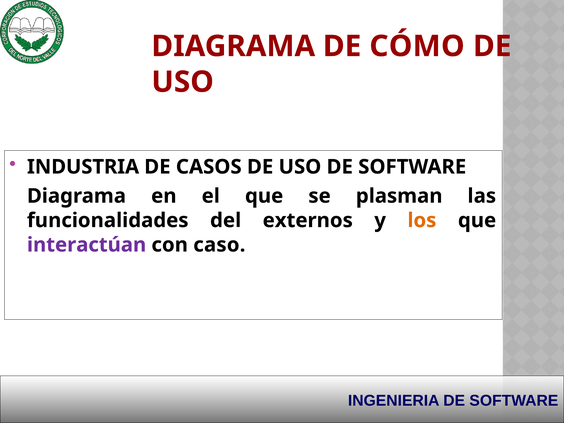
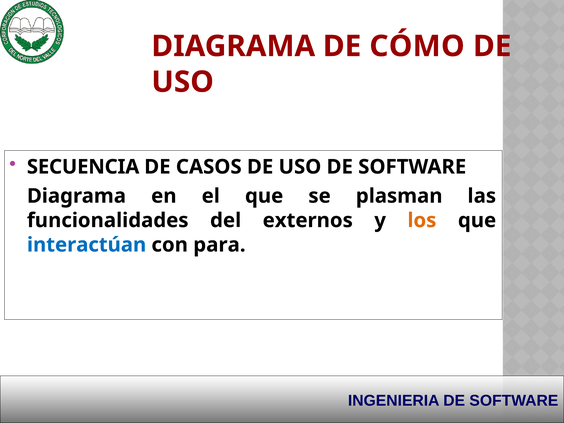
INDUSTRIA: INDUSTRIA -> SECUENCIA (83, 167)
interactúan colour: purple -> blue (87, 245)
caso: caso -> para (219, 245)
